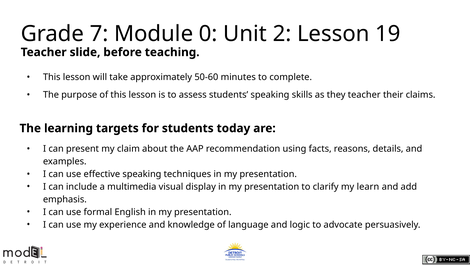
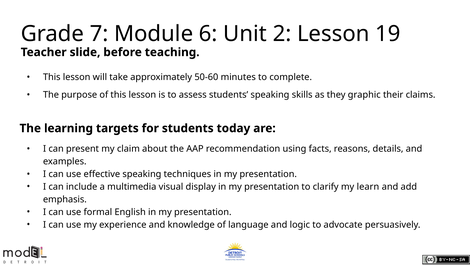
0: 0 -> 6 (208, 34)
they teacher: teacher -> graphic (364, 95)
